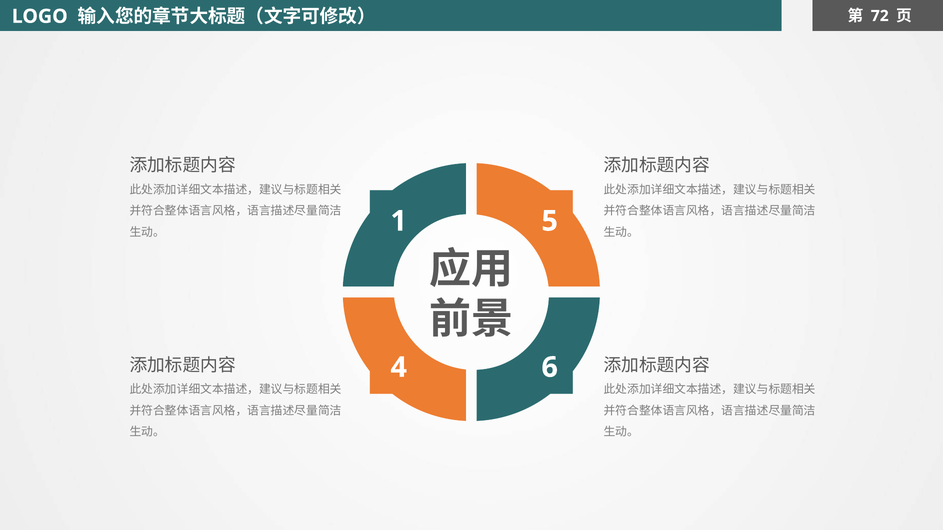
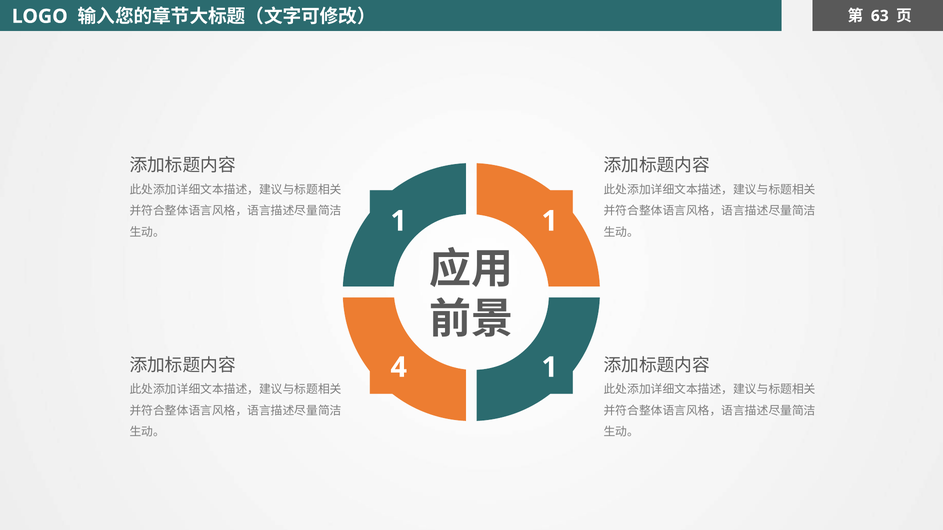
72: 72 -> 63 (880, 16)
1 5: 5 -> 1 (550, 221)
4 6: 6 -> 1 (550, 368)
